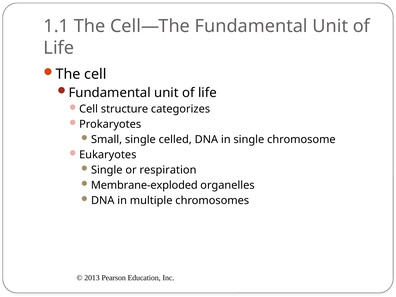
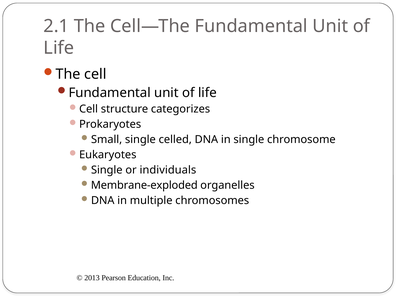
1.1: 1.1 -> 2.1 (56, 26)
respiration: respiration -> individuals (168, 170)
